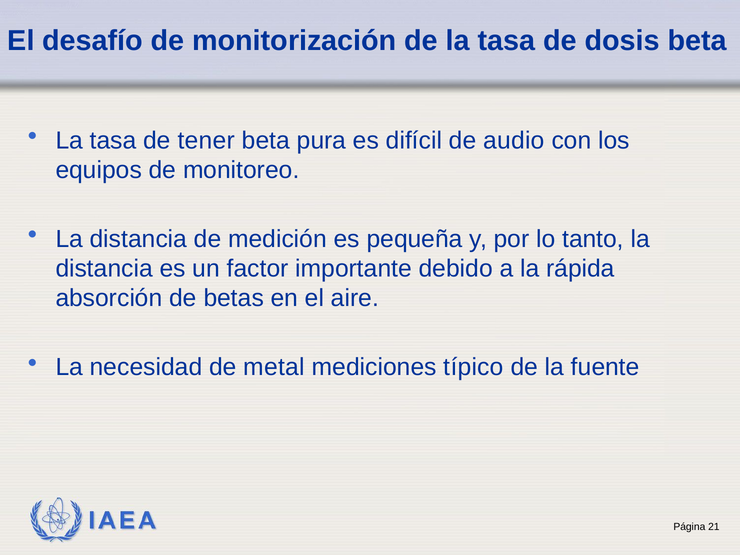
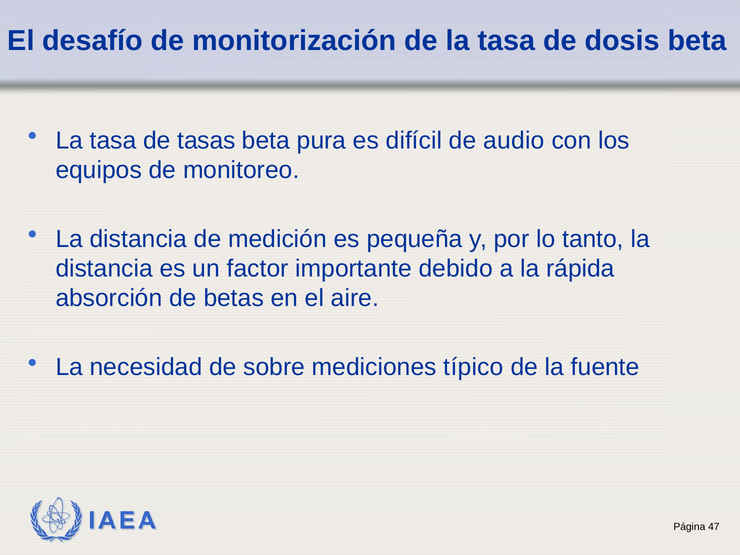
tener: tener -> tasas (206, 140)
metal: metal -> sobre (274, 367)
21: 21 -> 47 (714, 527)
